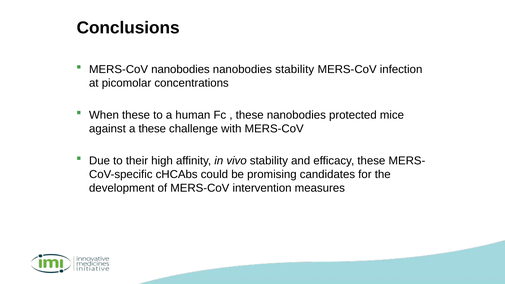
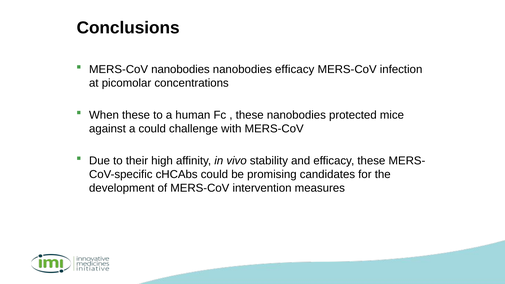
nanobodies stability: stability -> efficacy (295, 69)
a these: these -> could (152, 129)
